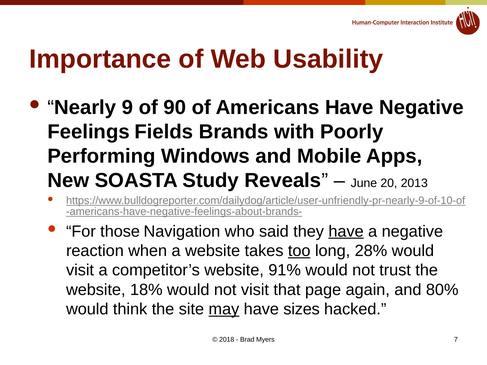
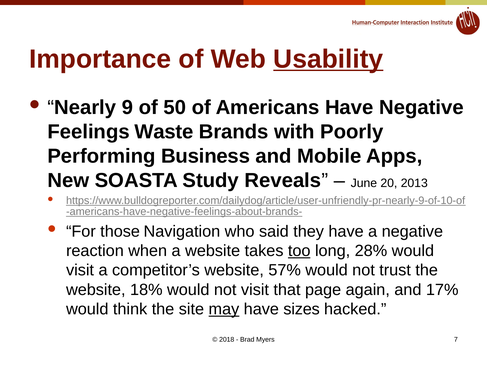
Usability underline: none -> present (328, 59)
90: 90 -> 50 (175, 108)
Fields: Fields -> Waste (164, 132)
Windows: Windows -> Business (206, 156)
have underline: present -> none (346, 231)
91%: 91% -> 57% (285, 270)
80%: 80% -> 17% (442, 290)
